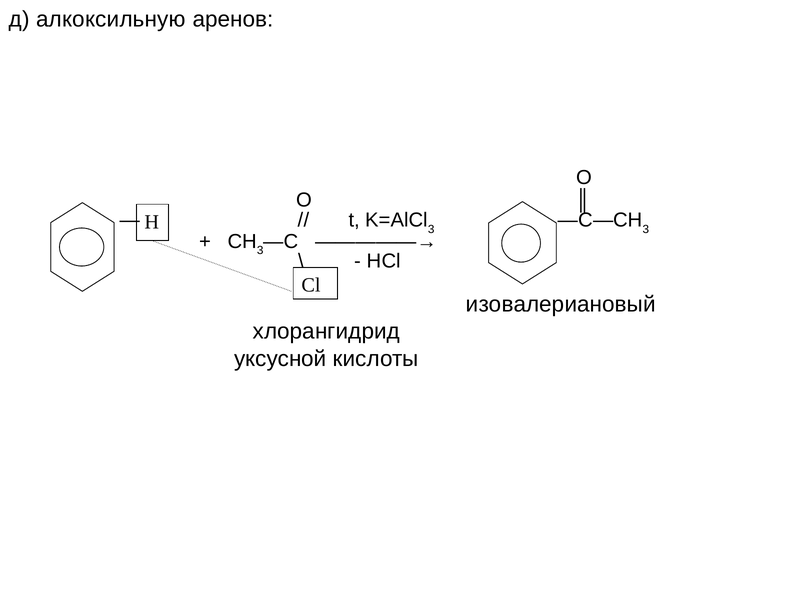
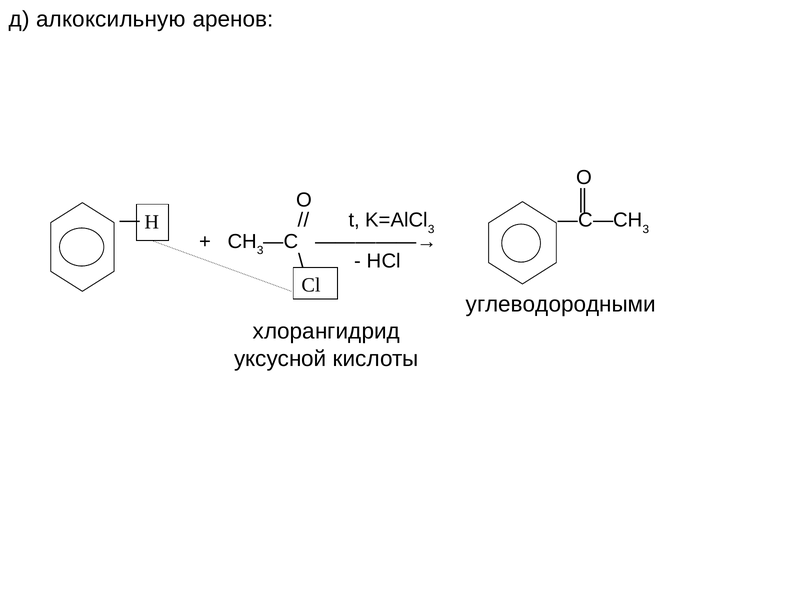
изовалериановый: изовалериановый -> углеводородными (561, 305)
